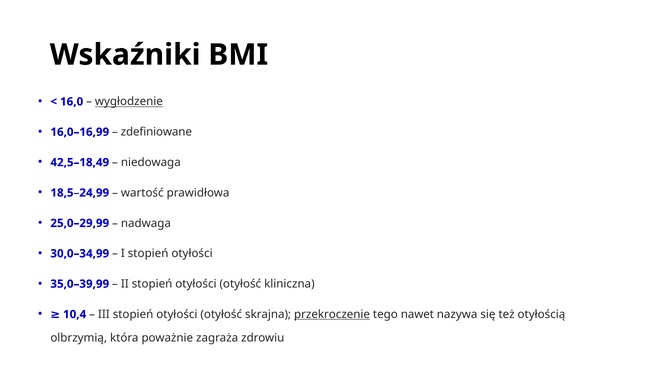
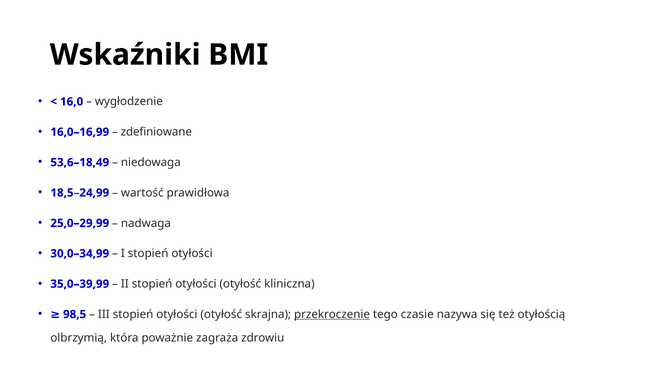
wygłodzenie underline: present -> none (129, 102)
42,5–18,49: 42,5–18,49 -> 53,6–18,49 (80, 163)
10,4: 10,4 -> 98,5 (75, 315)
nawet: nawet -> czasie (417, 315)
